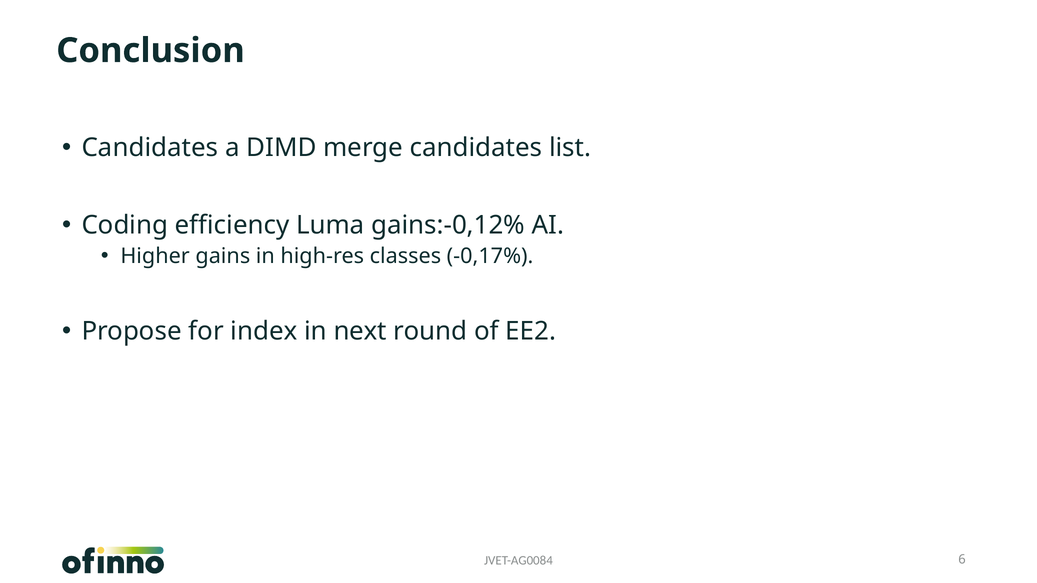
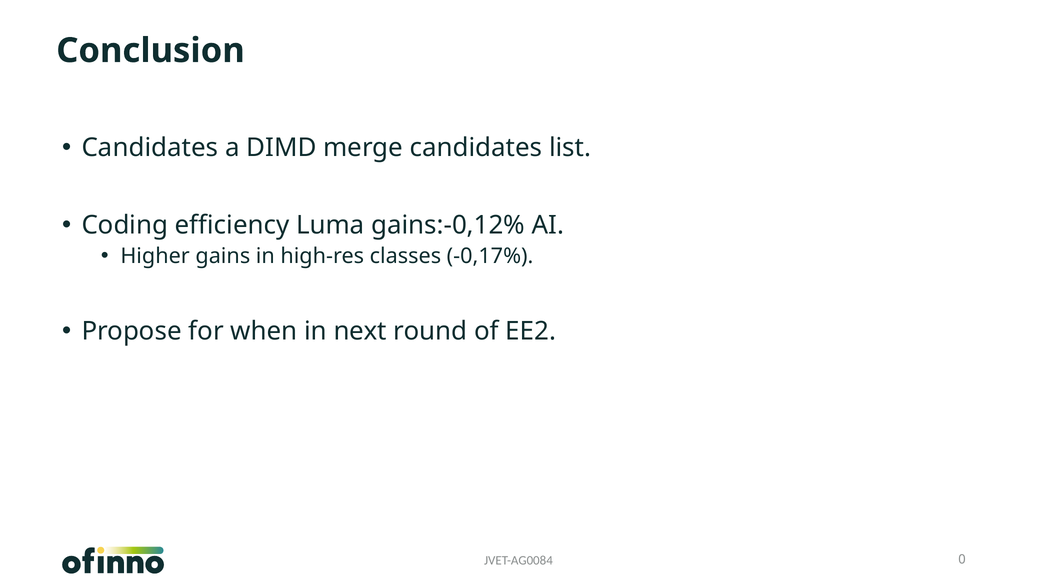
index: index -> when (264, 332)
6: 6 -> 0 (962, 560)
